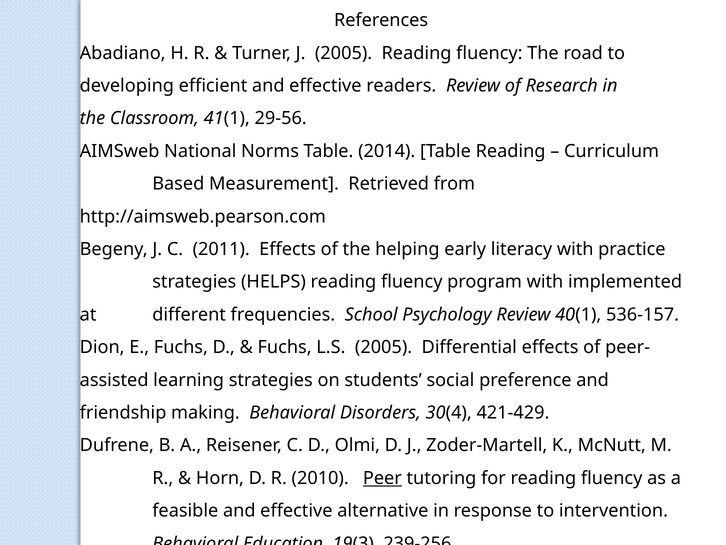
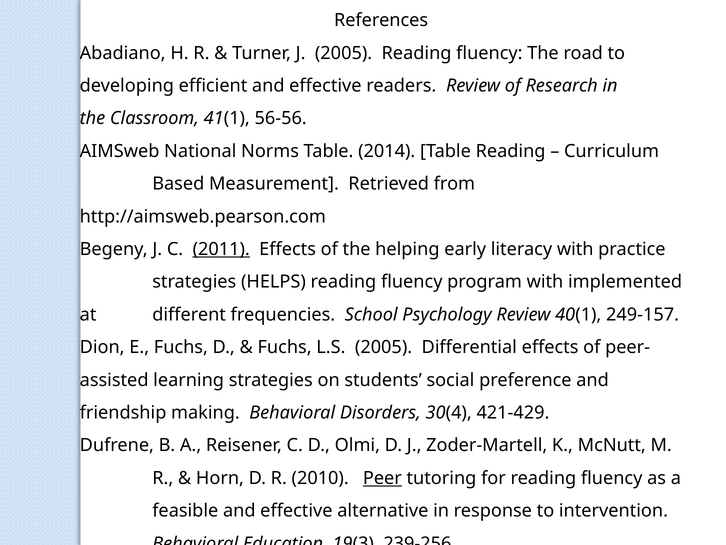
29-56: 29-56 -> 56-56 (281, 118)
2011 underline: none -> present (221, 249)
536-157: 536-157 -> 249-157 (643, 314)
